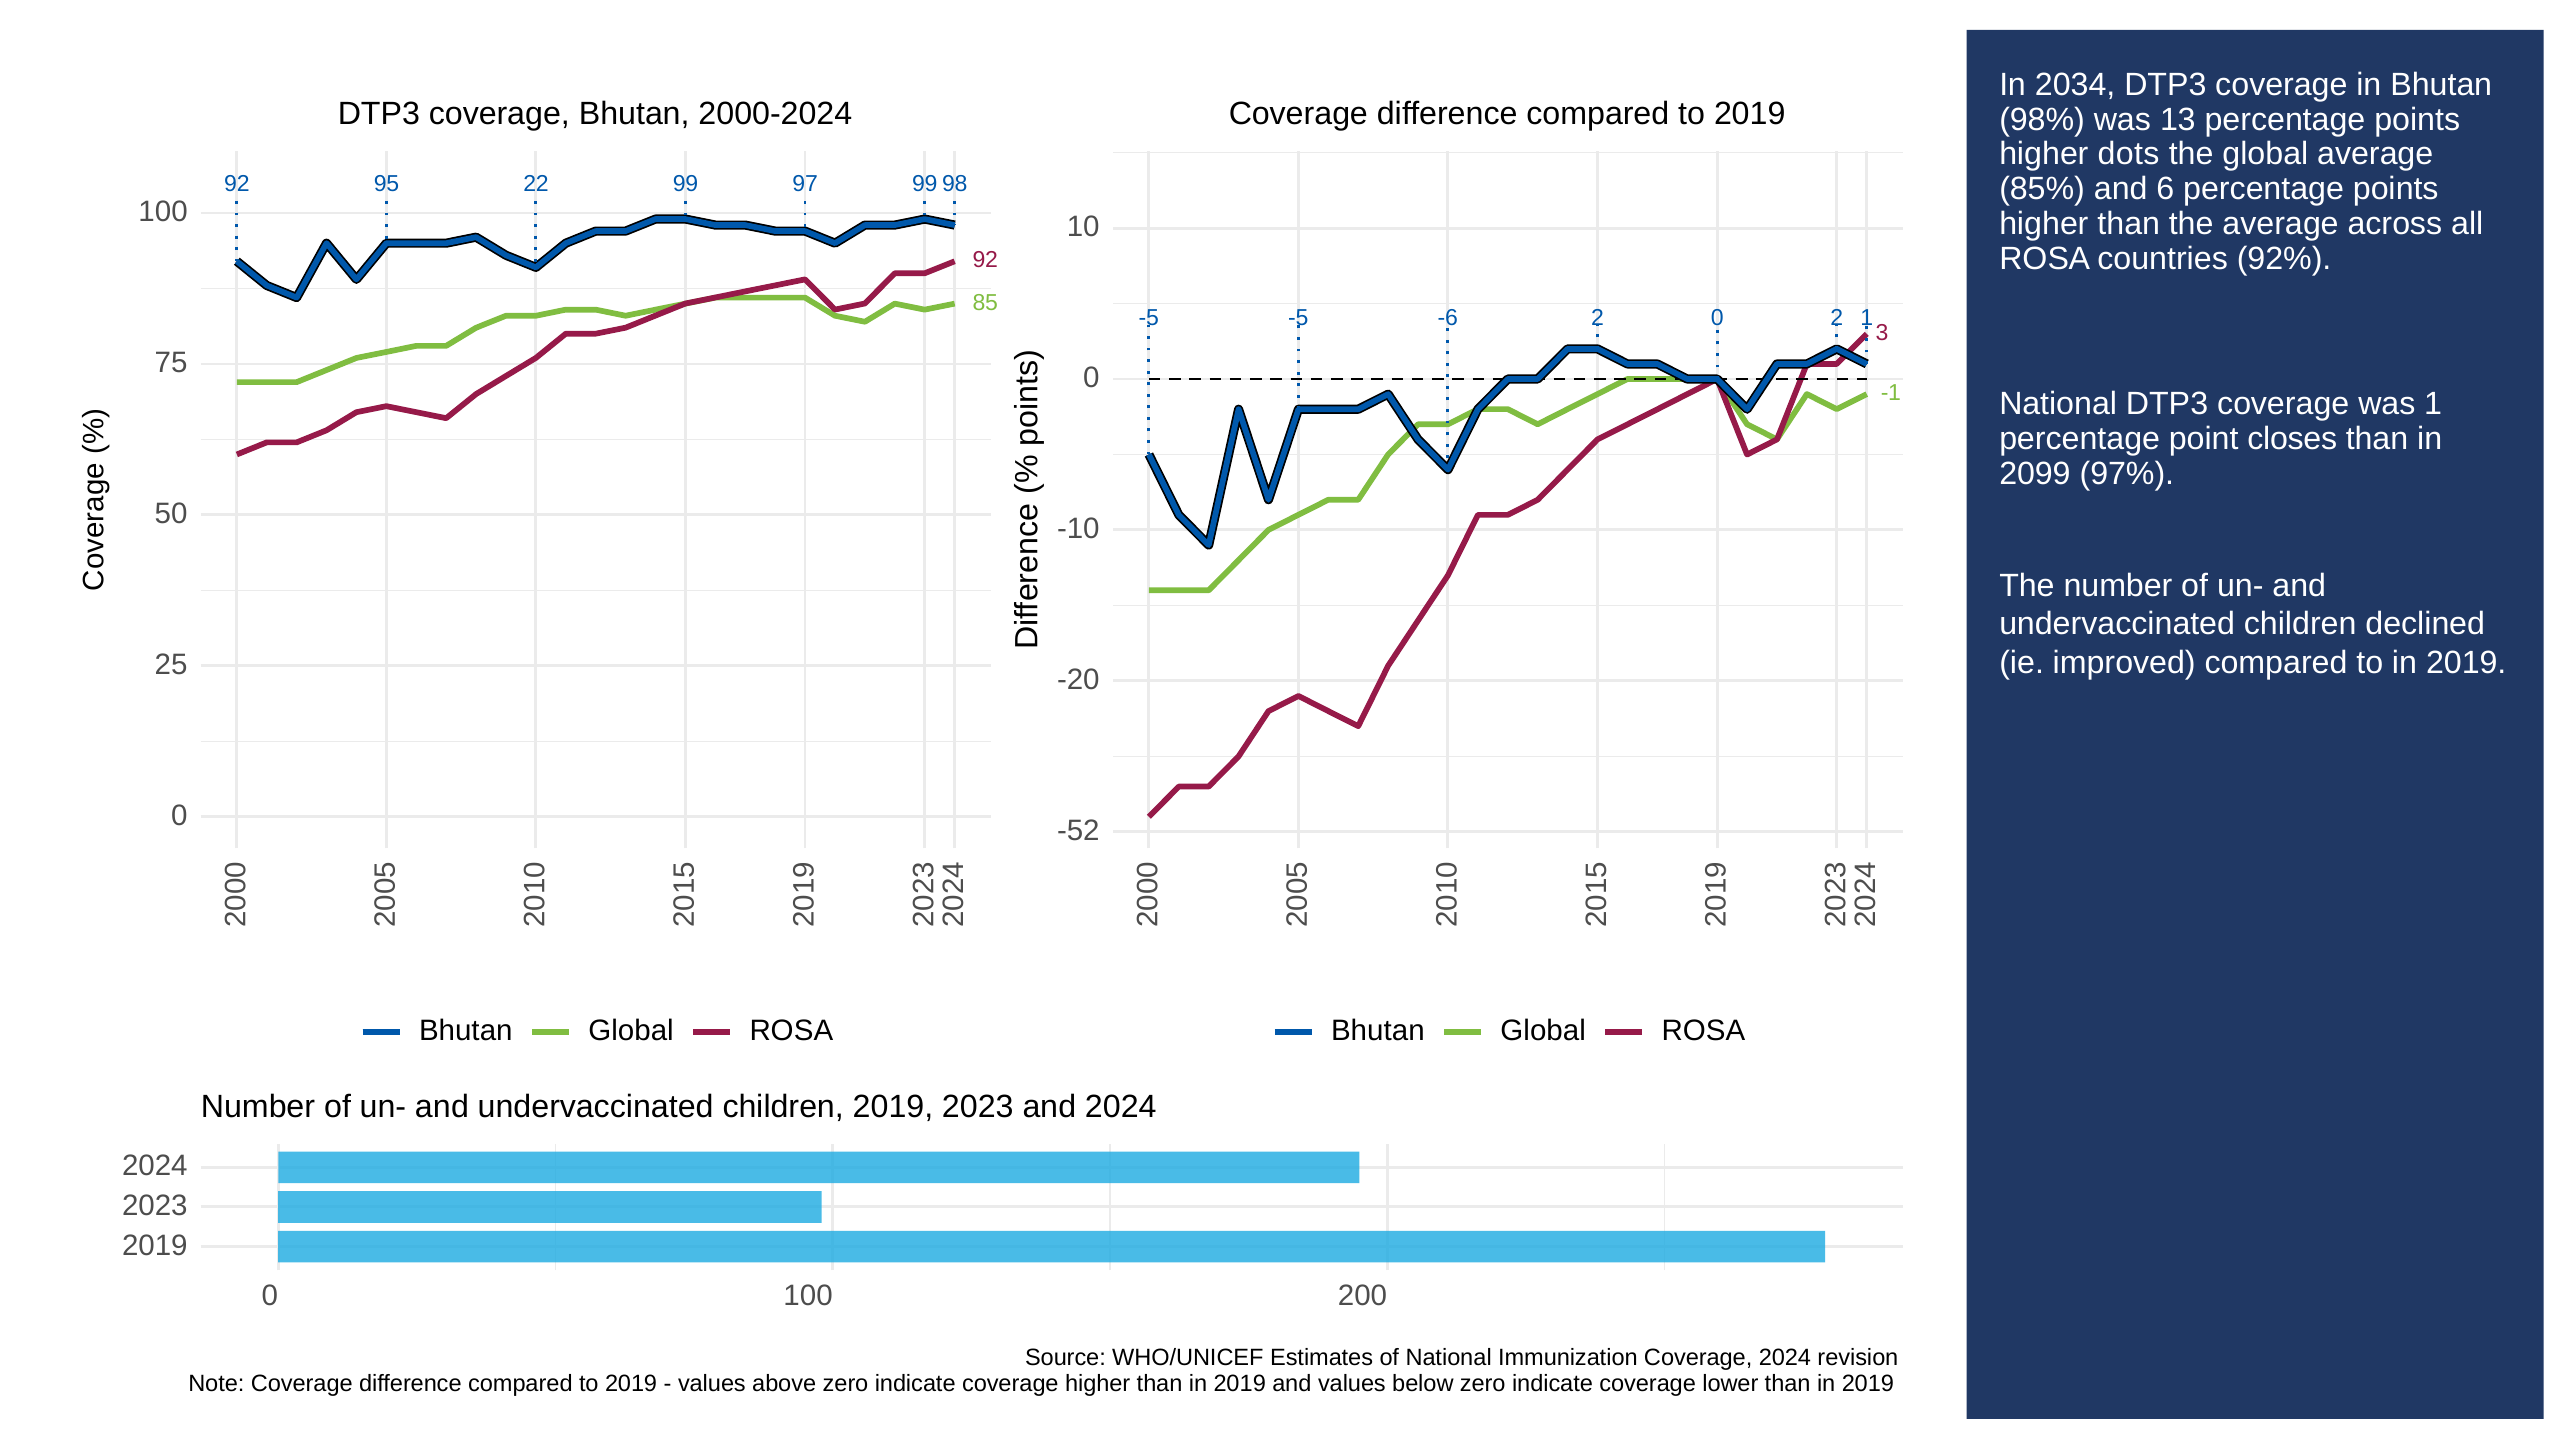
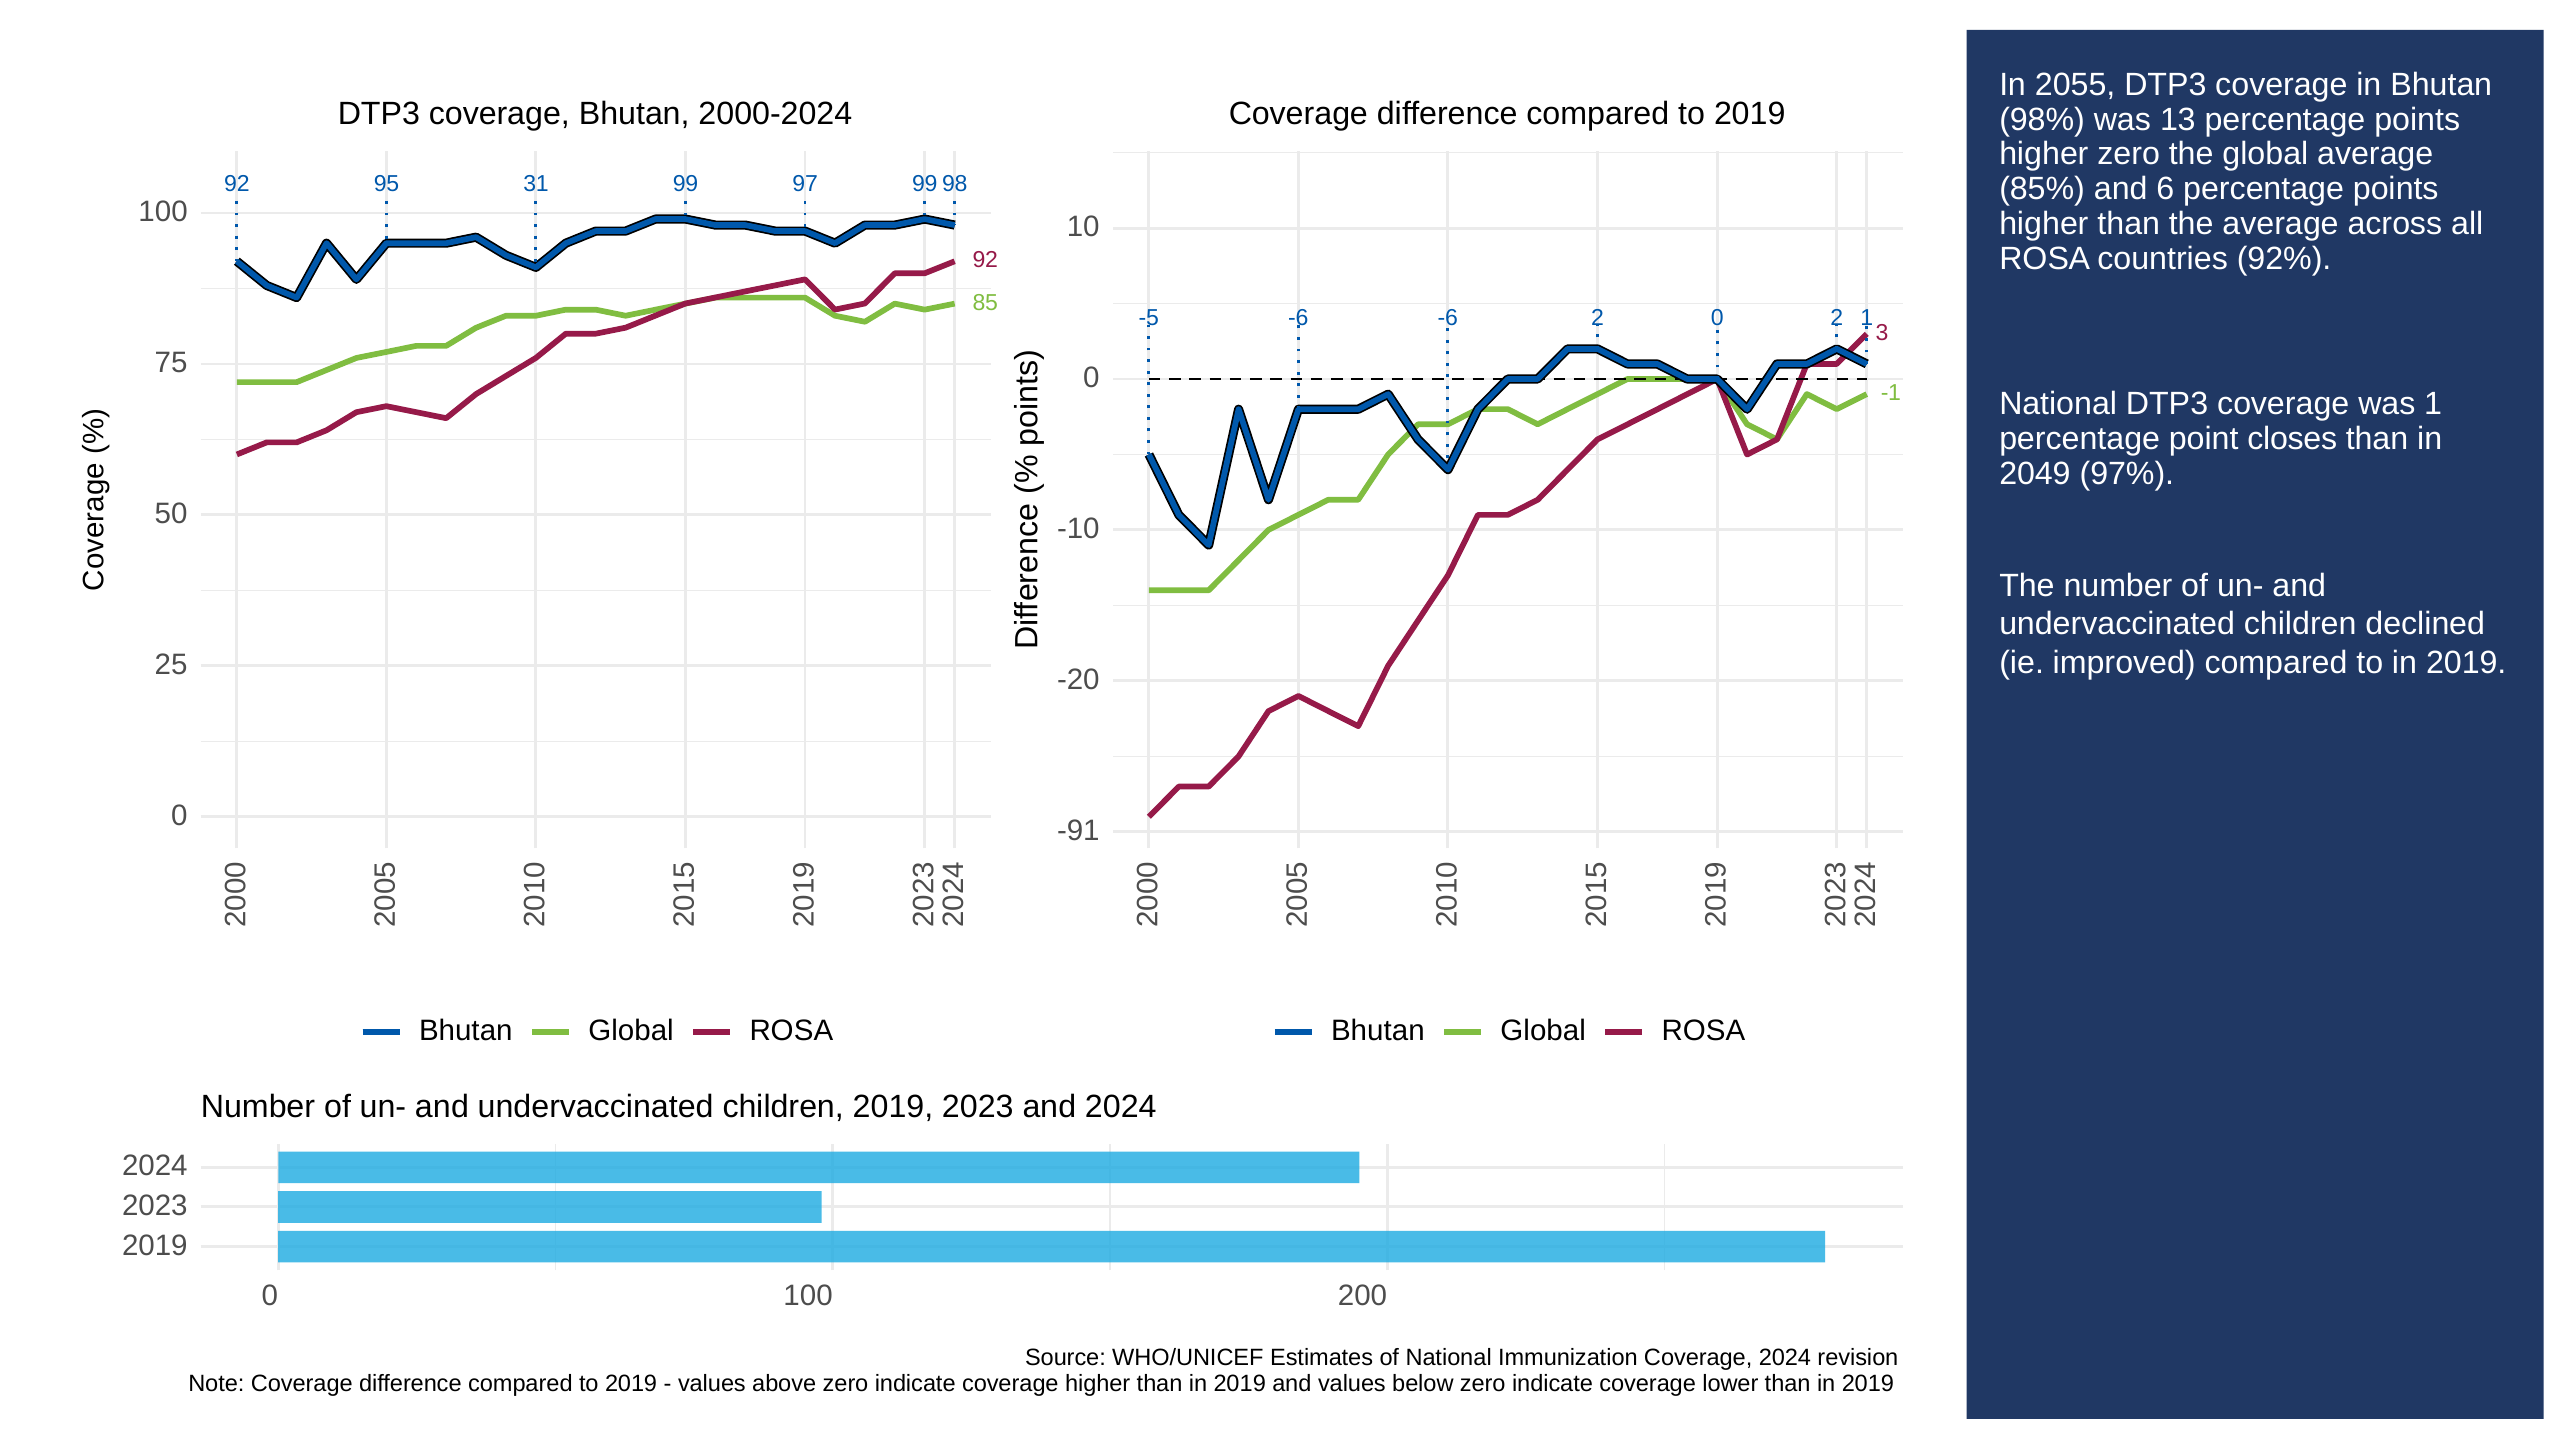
2034: 2034 -> 2055 (2075, 85)
higher dots: dots -> zero (2129, 154)
22: 22 -> 31 (536, 184)
-5 -5: -5 -> -6 (1298, 318)
2099: 2099 -> 2049 (2035, 474)
-52: -52 -> -91 (1078, 831)
